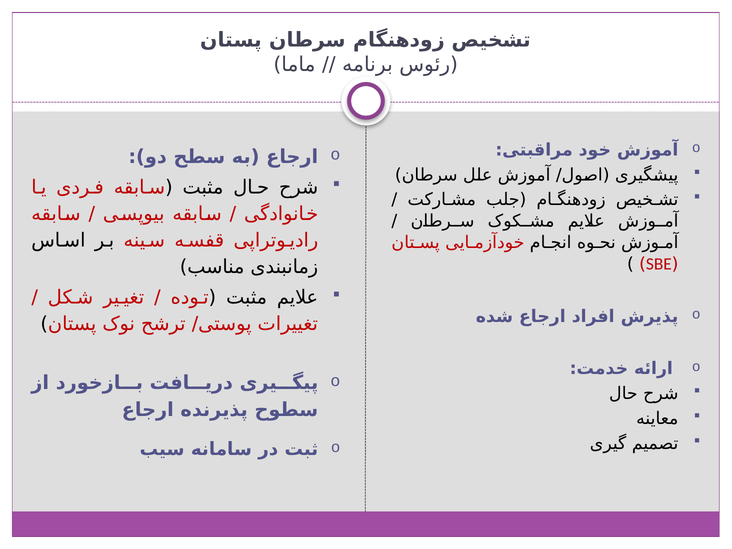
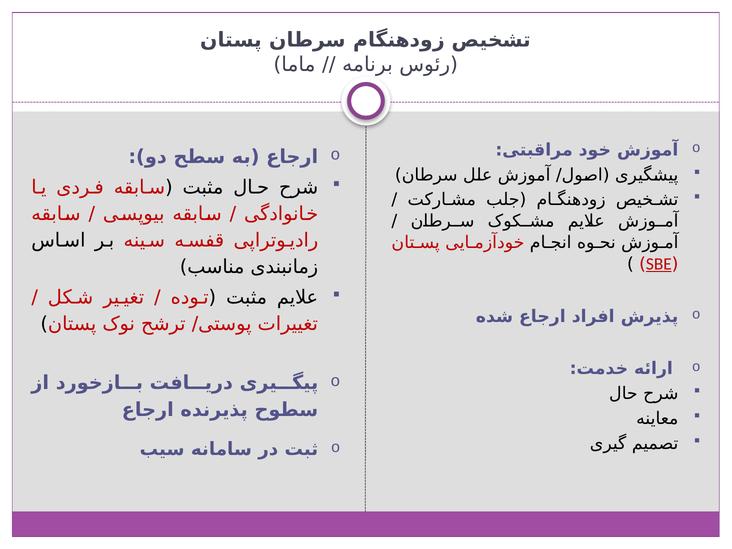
SBE underline: none -> present (659, 264)
